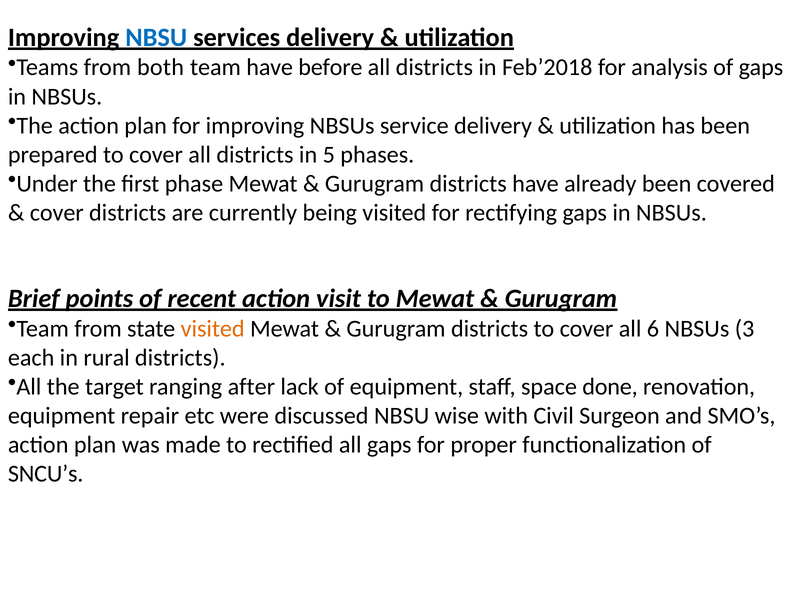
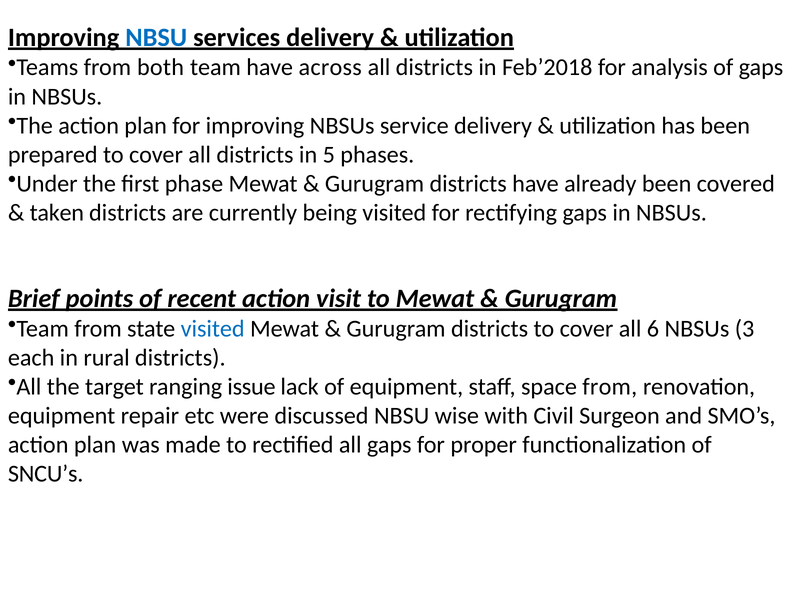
before: before -> across (330, 68)
cover: cover -> taken (57, 213)
visited colour: orange -> blue (213, 329)
after: after -> issue (251, 387)
space done: done -> from (610, 387)
